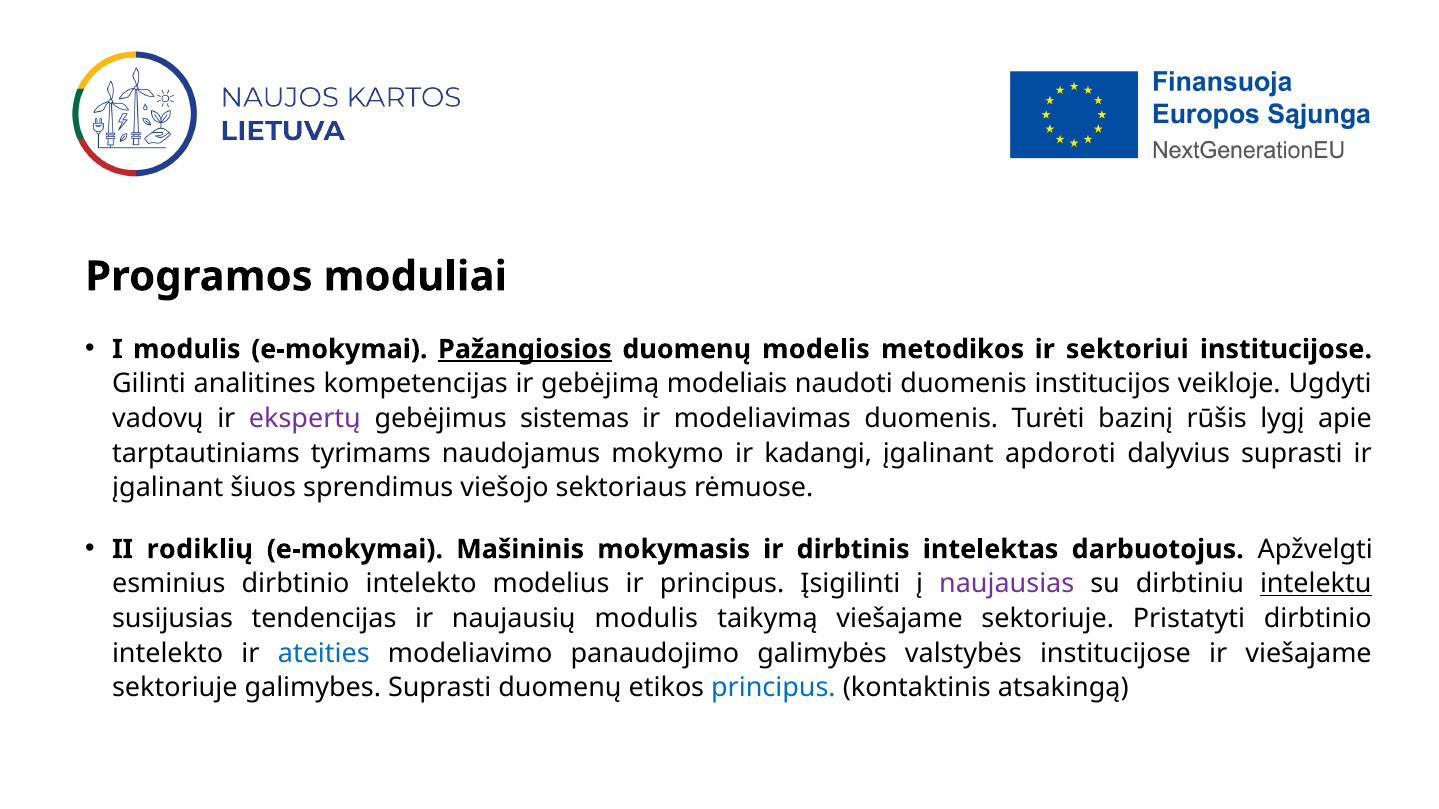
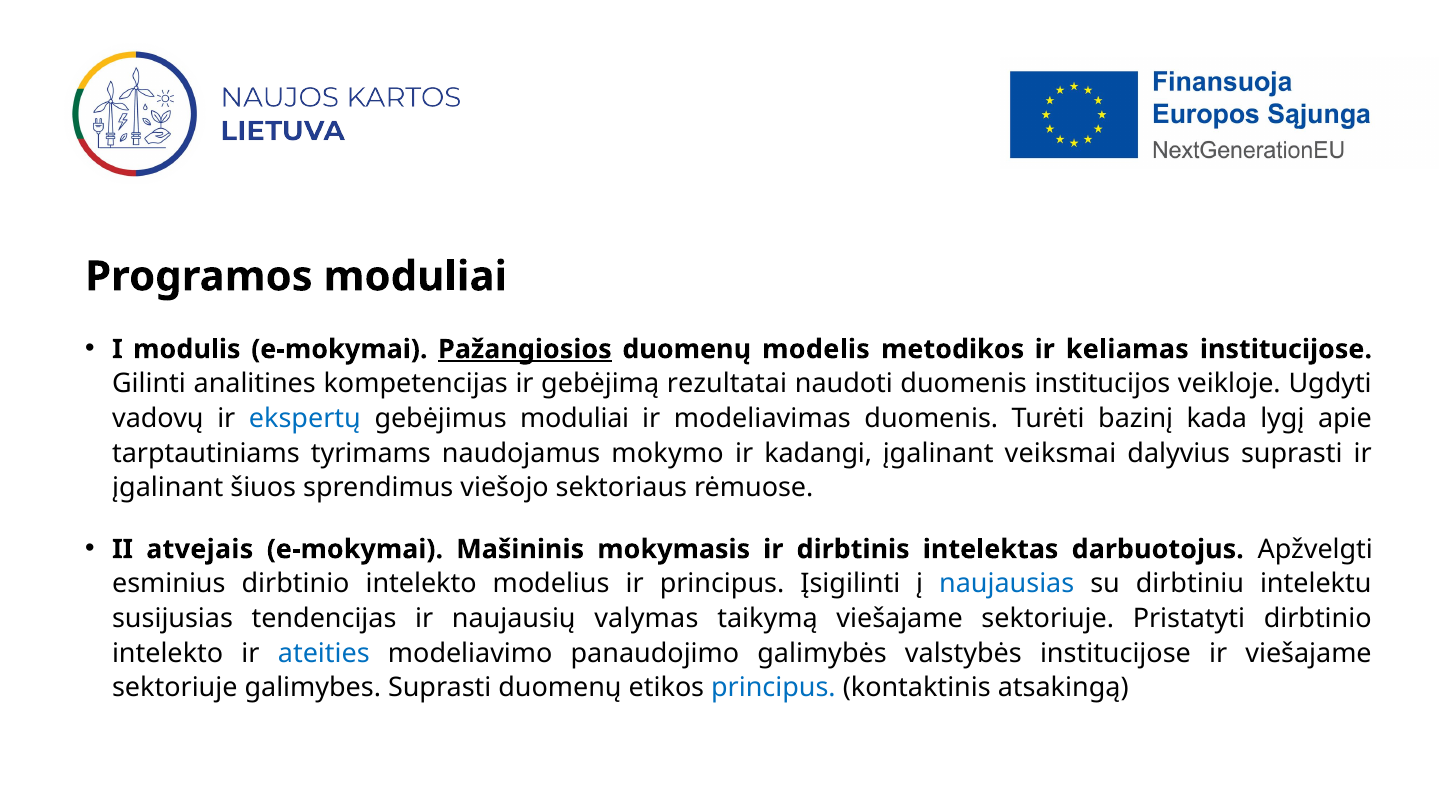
sektoriui: sektoriui -> keliamas (1127, 349)
modeliais: modeliais -> rezultatai (727, 384)
ekspertų colour: purple -> blue (305, 419)
gebėjimus sistemas: sistemas -> moduliai (575, 419)
rūšis: rūšis -> kada (1217, 419)
apdoroti: apdoroti -> veiksmai (1060, 453)
rodiklių: rodiklių -> atvejais (200, 550)
naujausias colour: purple -> blue (1007, 584)
intelektu underline: present -> none (1316, 584)
naujausių modulis: modulis -> valymas (646, 619)
